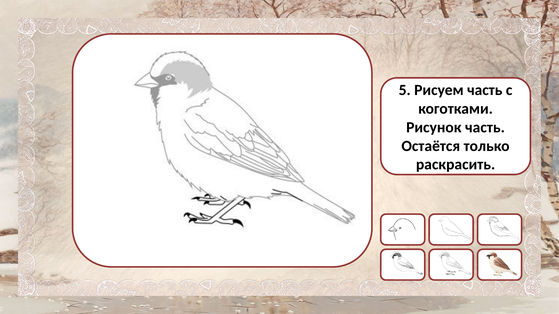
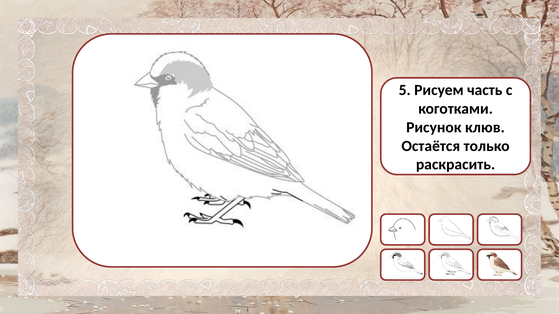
Рисунок часть: часть -> клюв (485, 127)
